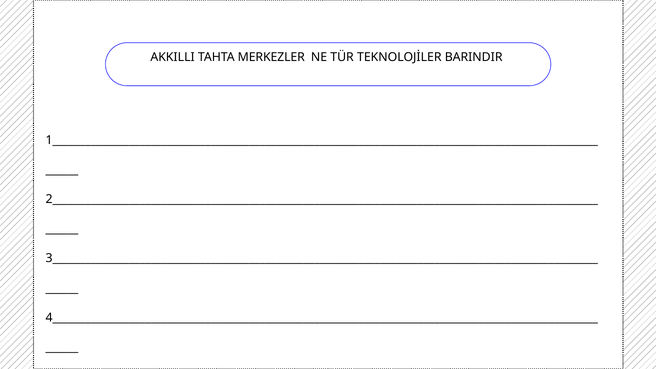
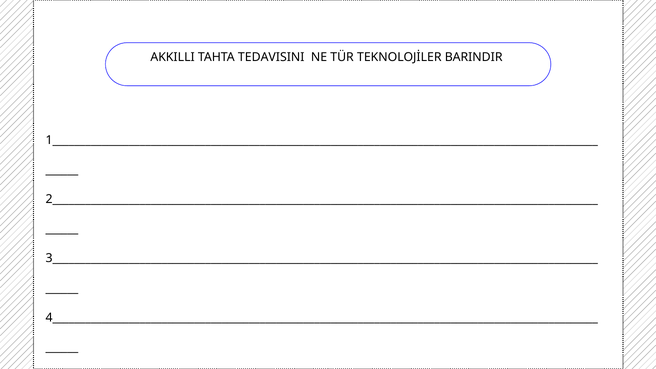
MERKEZLER: MERKEZLER -> TEDAVISINI (271, 57)
